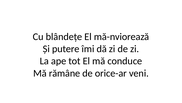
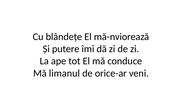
rămâne: rămâne -> limanul (64, 73)
